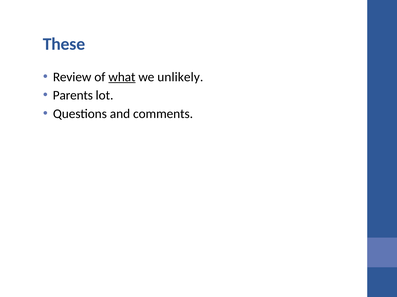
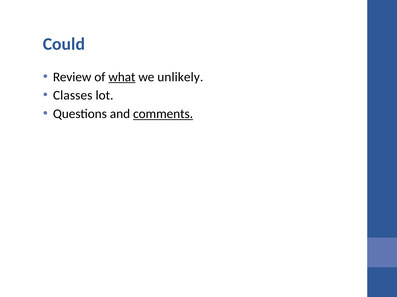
These: These -> Could (64, 44)
Parents: Parents -> Classes (73, 96)
comments underline: none -> present (163, 114)
